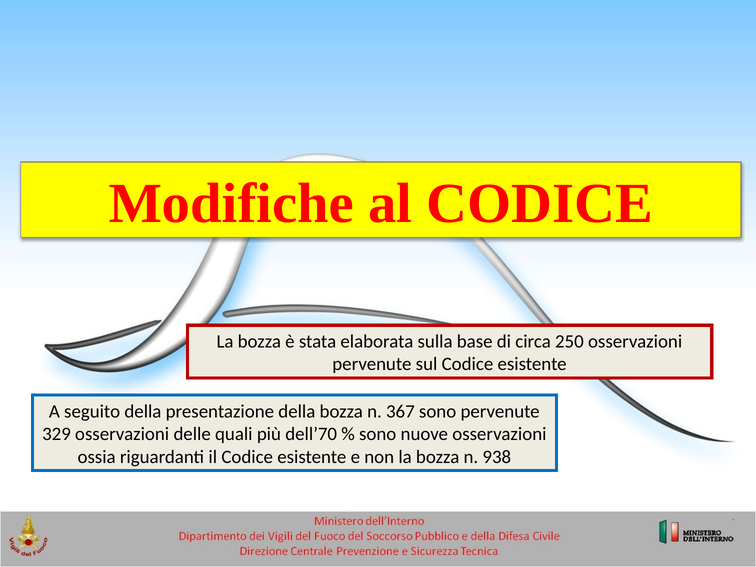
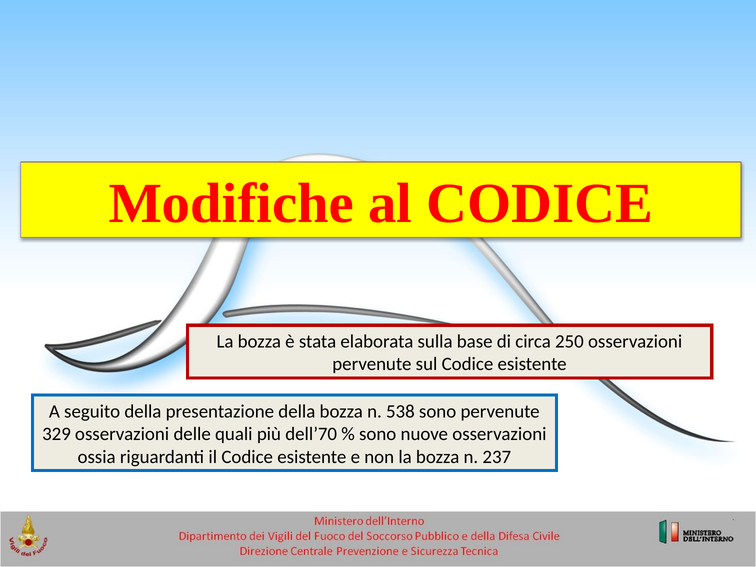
367: 367 -> 538 (400, 411)
938: 938 -> 237 (497, 457)
